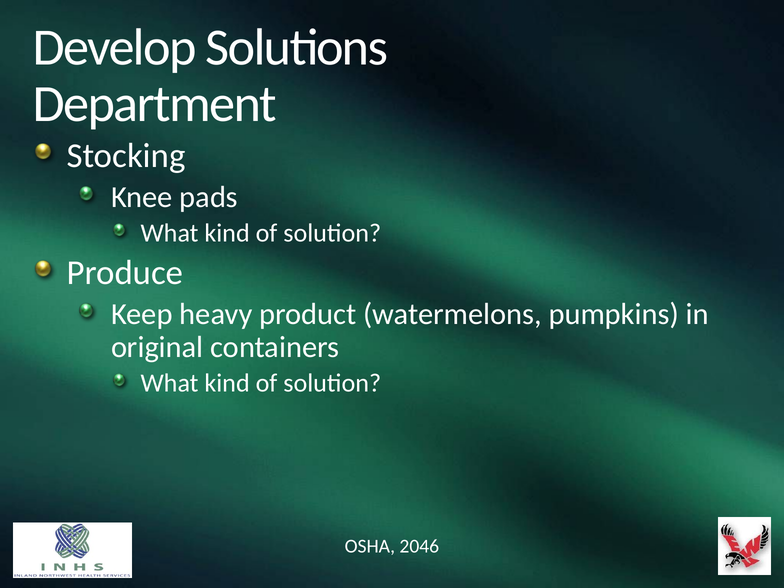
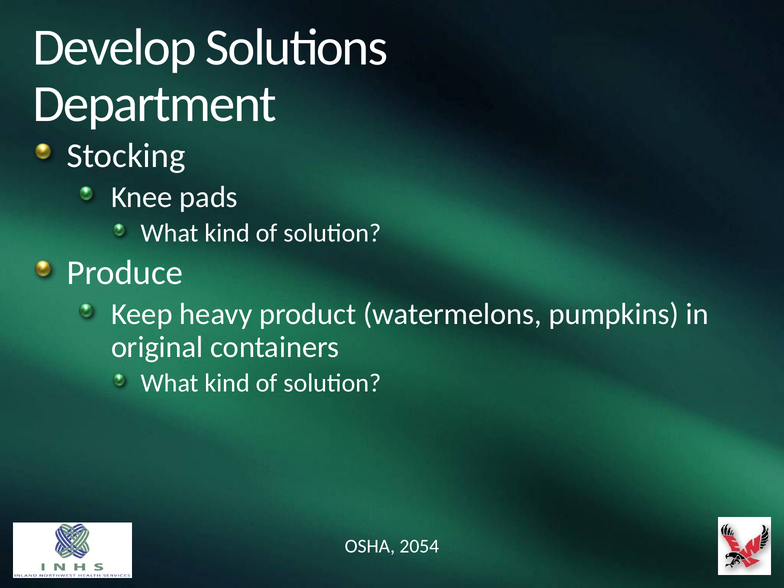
2046: 2046 -> 2054 (419, 546)
